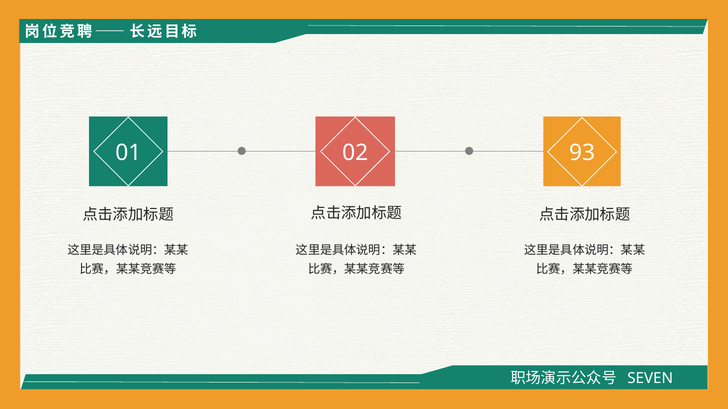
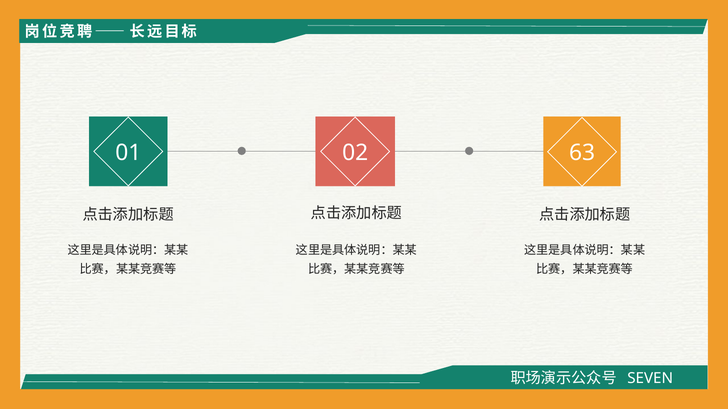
93: 93 -> 63 (582, 153)
